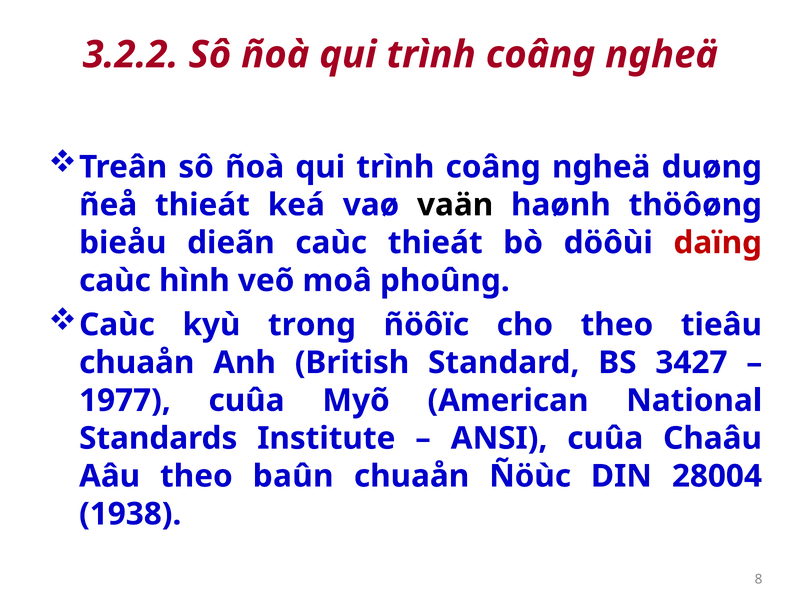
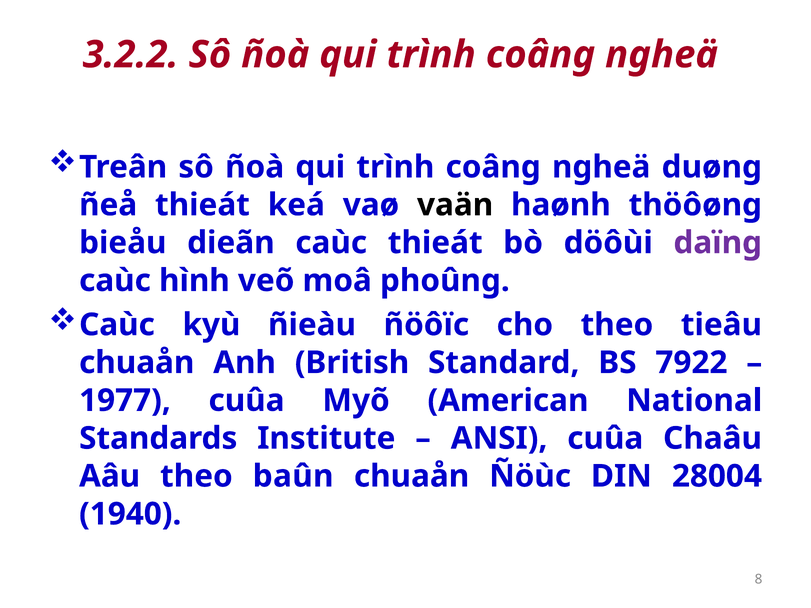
daïng colour: red -> purple (718, 243)
trong: trong -> ñieàu (312, 325)
3427: 3427 -> 7922 (691, 363)
1938: 1938 -> 1940 (130, 514)
